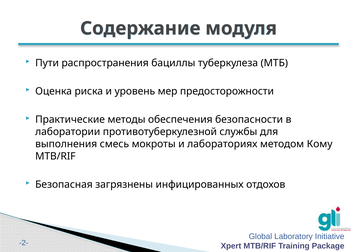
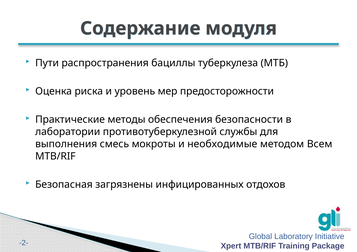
лабораториях: лабораториях -> необходимые (222, 144)
Кому: Кому -> Всем (320, 144)
